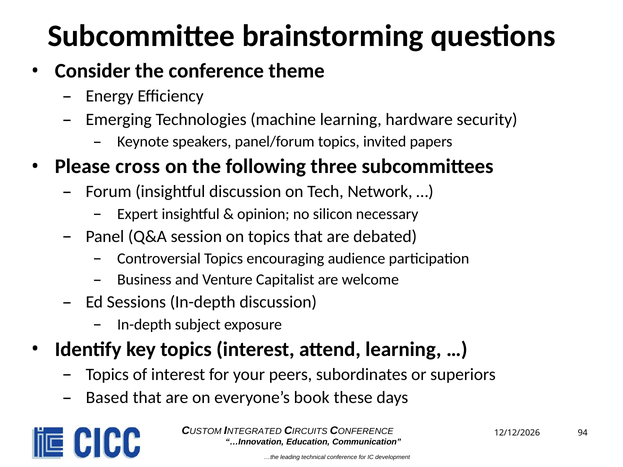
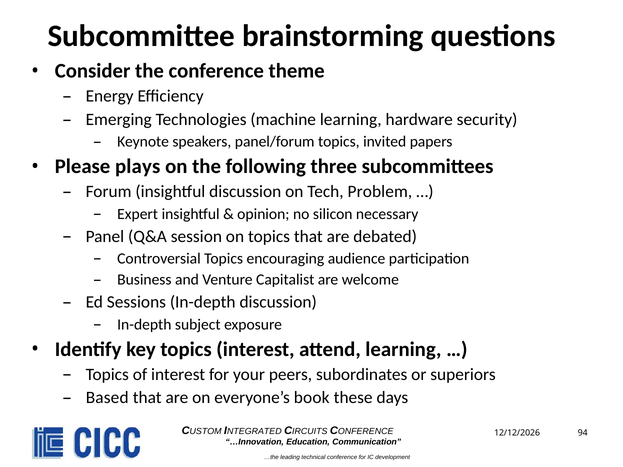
cross: cross -> plays (138, 167)
Network: Network -> Problem (380, 192)
